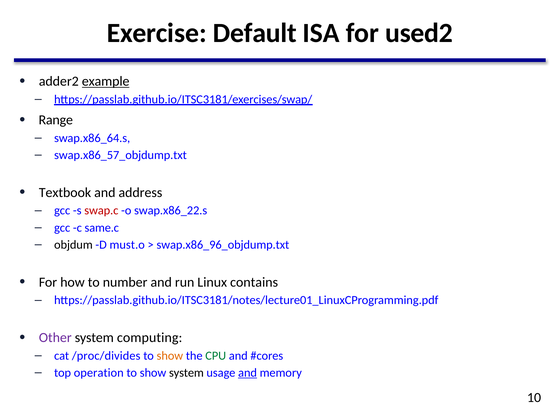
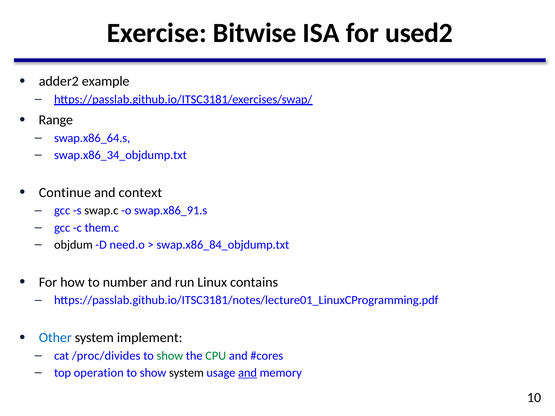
Default: Default -> Bitwise (255, 33)
example underline: present -> none (106, 81)
swap.x86_57_objdump.txt: swap.x86_57_objdump.txt -> swap.x86_34_objdump.txt (120, 155)
Textbook: Textbook -> Continue (65, 193)
address: address -> context (140, 193)
swap.c colour: red -> black (101, 211)
swap.x86_22.s: swap.x86_22.s -> swap.x86_91.s (171, 211)
same.c: same.c -> them.c (102, 228)
must.o: must.o -> need.o (127, 245)
swap.x86_96_objdump.txt: swap.x86_96_objdump.txt -> swap.x86_84_objdump.txt (223, 245)
Other colour: purple -> blue (55, 338)
computing: computing -> implement (150, 338)
show colour: orange -> green (170, 356)
